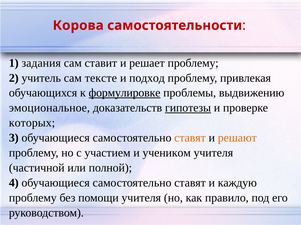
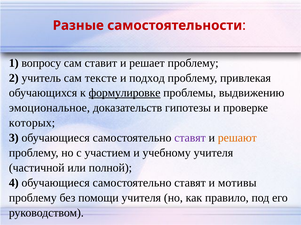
Корова: Корова -> Разные (78, 26)
задания: задания -> вопросу (41, 63)
гипотезы underline: present -> none (188, 108)
ставят colour: orange -> purple (190, 138)
учеником: учеником -> учебному (167, 153)
каждую: каждую -> мотивы (237, 183)
